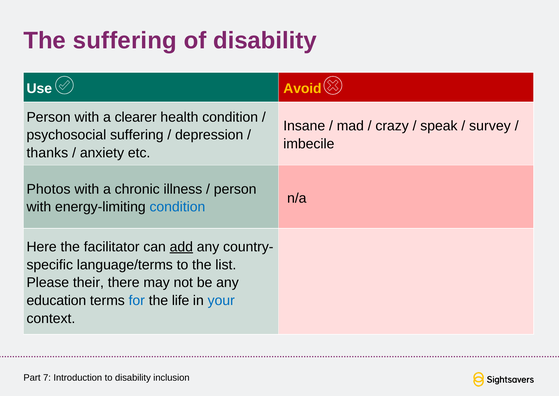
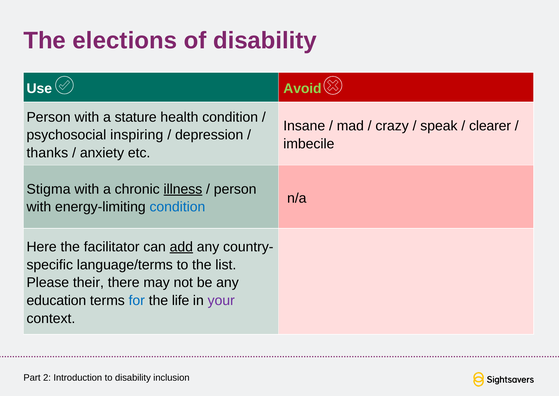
The suffering: suffering -> elections (125, 40)
Avoid colour: yellow -> light green (302, 88)
clearer: clearer -> stature (136, 117)
survey: survey -> clearer (490, 126)
psychosocial suffering: suffering -> inspiring (137, 135)
Photos: Photos -> Stigma (49, 189)
illness underline: none -> present (183, 189)
your colour: blue -> purple (221, 300)
7: 7 -> 2 (47, 377)
